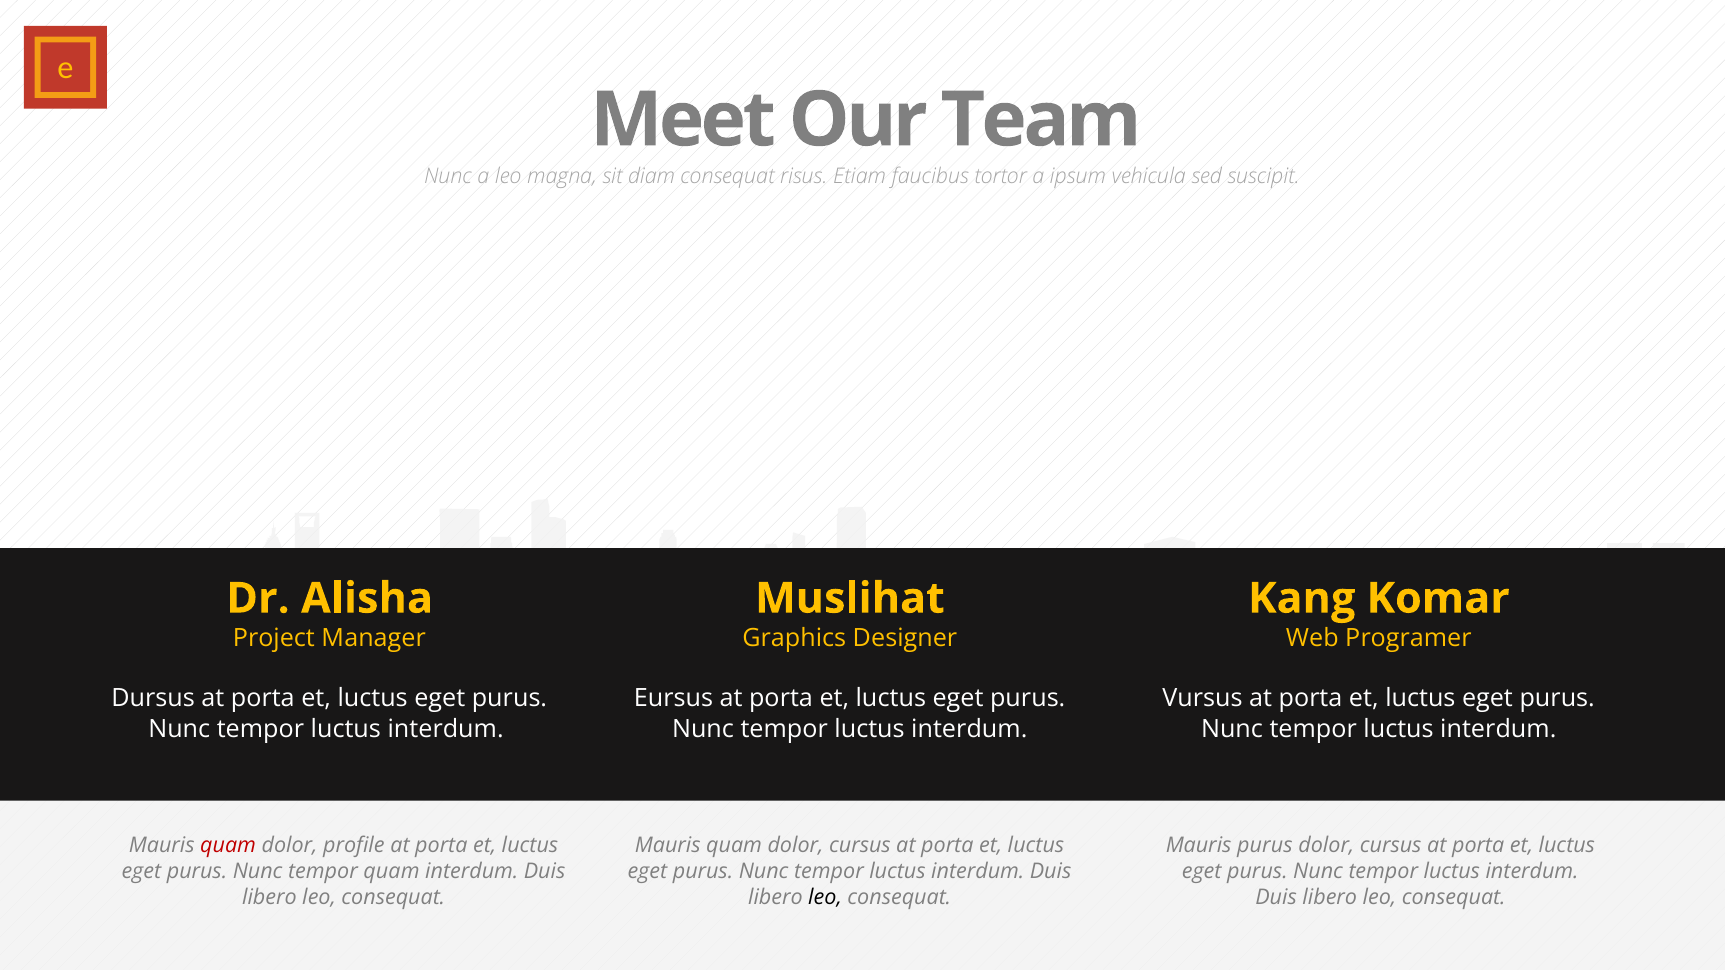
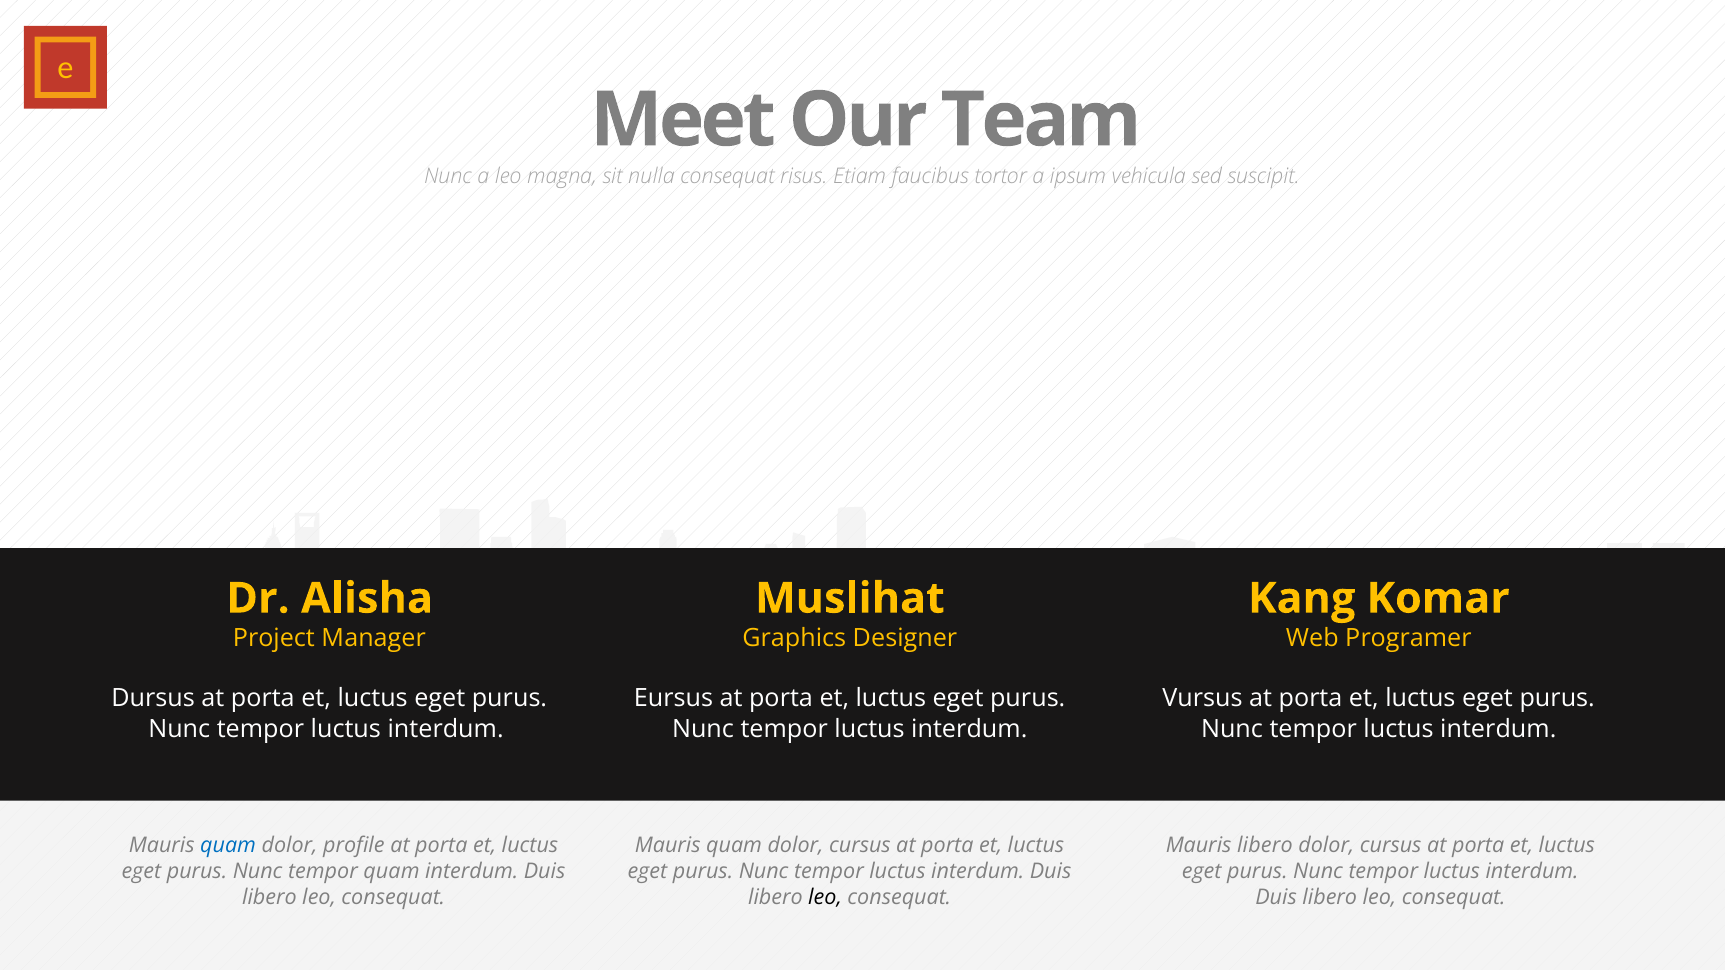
diam: diam -> nulla (651, 176)
quam colour: red -> blue (228, 846)
Mauris purus: purus -> libero (1265, 846)
